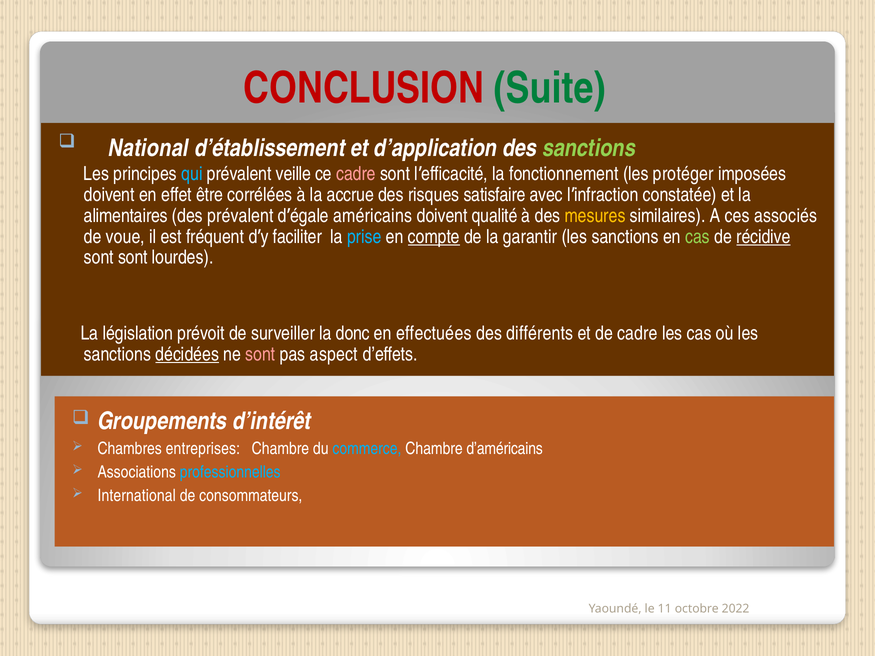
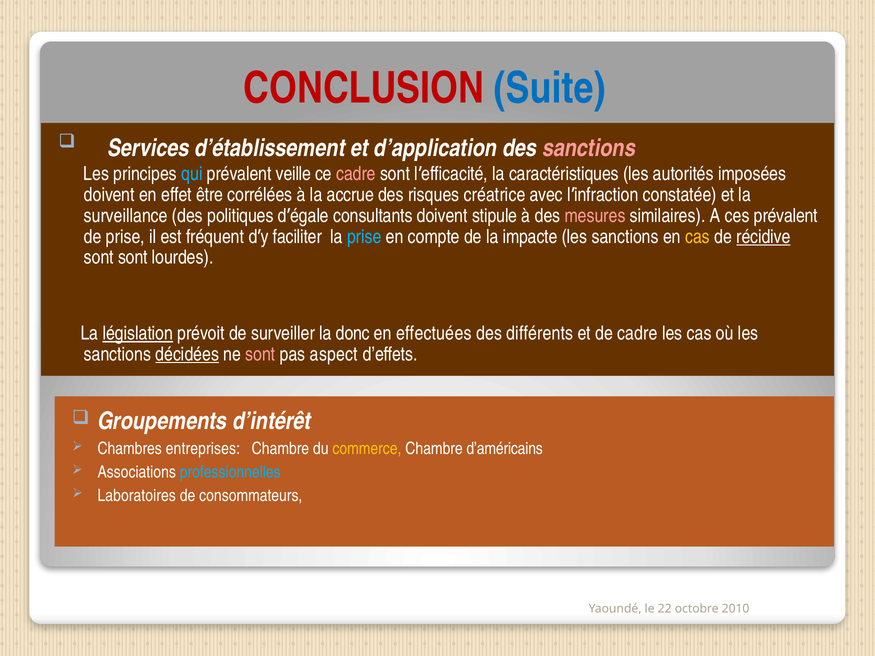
Suite colour: green -> blue (550, 88)
National: National -> Services (148, 148)
sanctions colour: light green -> pink (589, 148)
fonctionnement: fonctionnement -> caractéristiques (564, 174)
protéger: protéger -> autorités (683, 174)
satisfaire: satisfaire -> créatrice (495, 195)
alimentaires: alimentaires -> surveillance (126, 216)
des prévalent: prévalent -> politiques (240, 216)
américains: américains -> consultants (373, 216)
qualité: qualité -> stipule (495, 216)
mesures colour: yellow -> pink (595, 216)
ces associés: associés -> prévalent (786, 216)
de voue: voue -> prise (125, 237)
compte underline: present -> none (434, 237)
garantir: garantir -> impacte (530, 237)
cas colour: light green -> yellow (698, 237)
législation underline: none -> present (138, 333)
commerce colour: light blue -> yellow (367, 449)
International: International -> Laboratoires (137, 496)
11: 11 -> 22 (665, 609)
2022: 2022 -> 2010 (736, 609)
